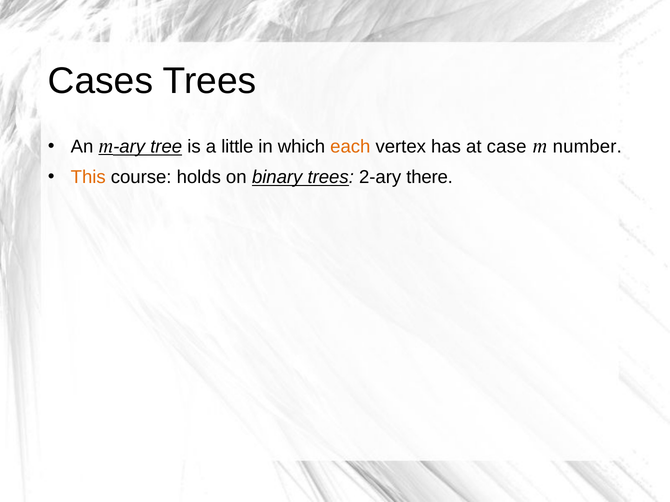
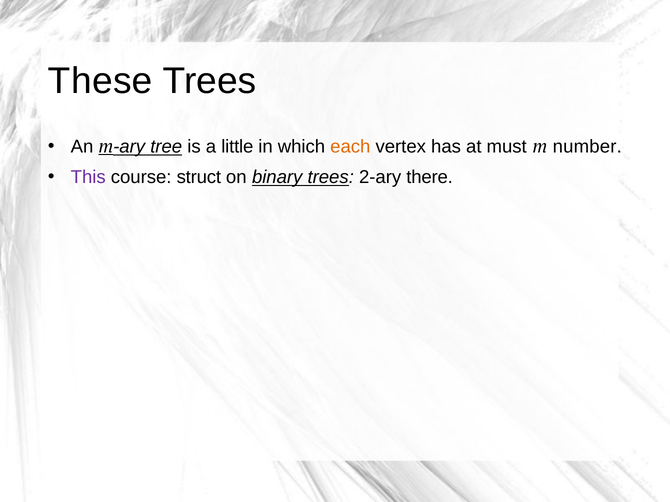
Cases: Cases -> These (100, 81)
case: case -> must (507, 147)
This colour: orange -> purple (88, 177)
holds: holds -> struct (199, 177)
